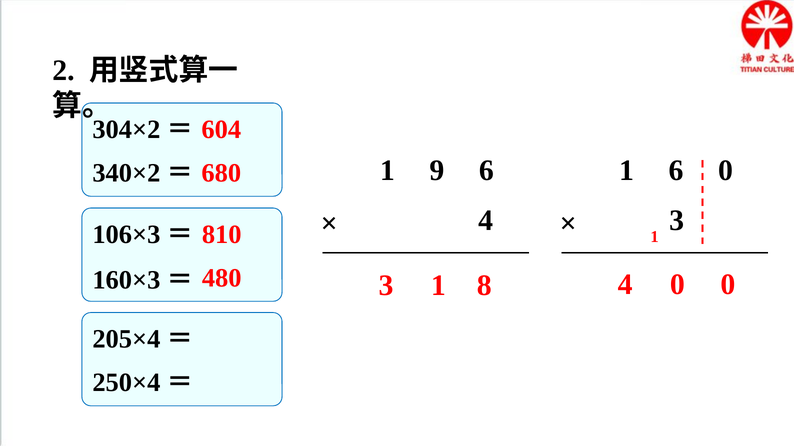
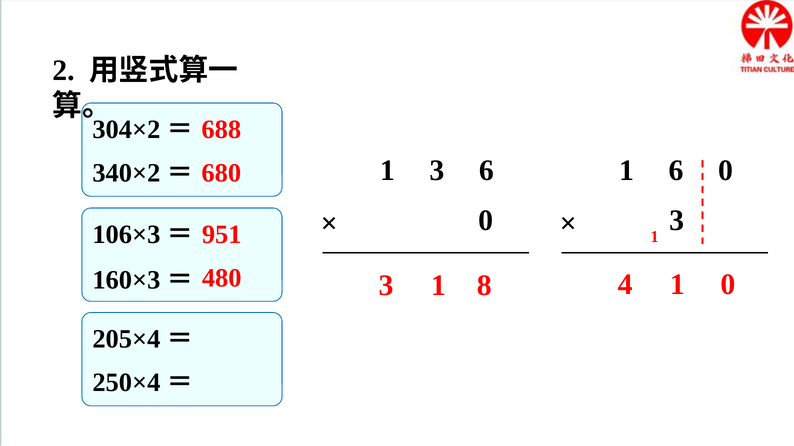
604: 604 -> 688 (221, 130)
1 9: 9 -> 3 (437, 171)
4: 4 -> 0 (486, 221)
810: 810 -> 951 (222, 235)
4 0: 0 -> 1 (677, 285)
